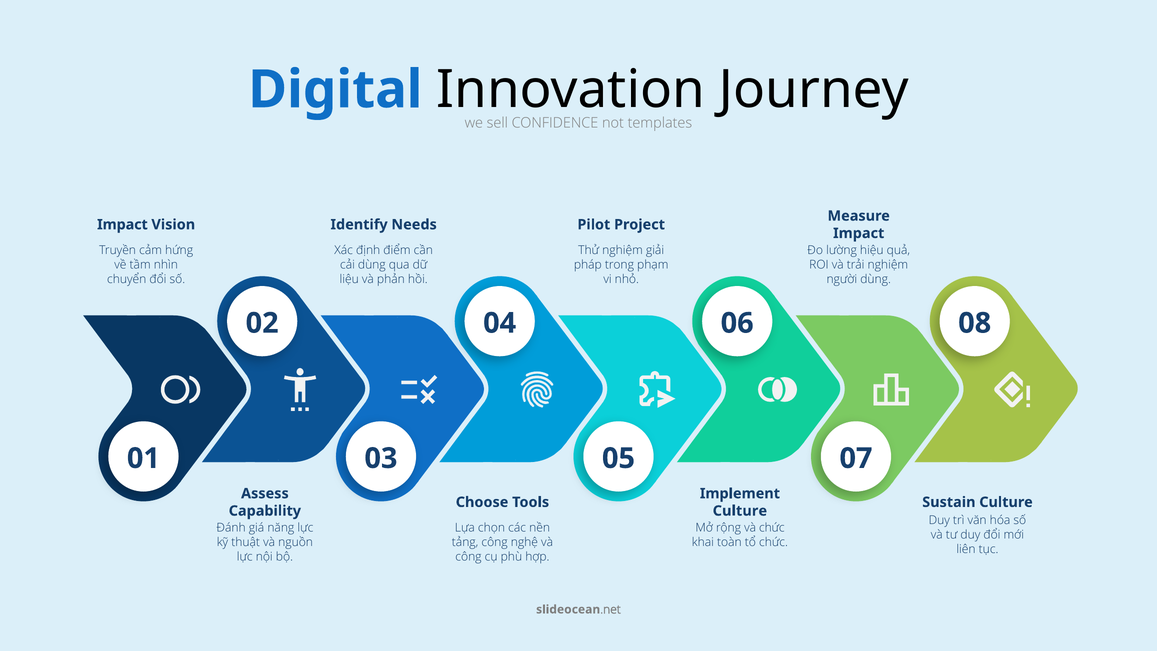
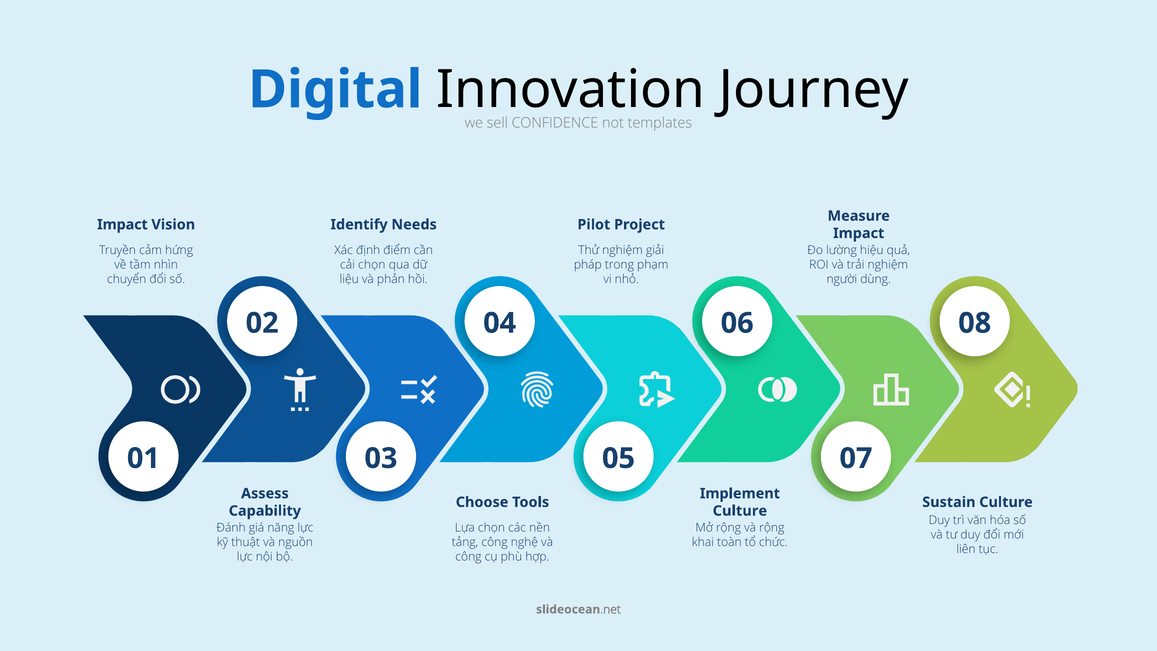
cải dùng: dùng -> chọn (372, 265)
và chức: chức -> rộng (772, 528)
